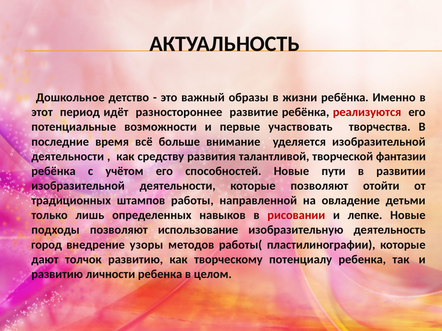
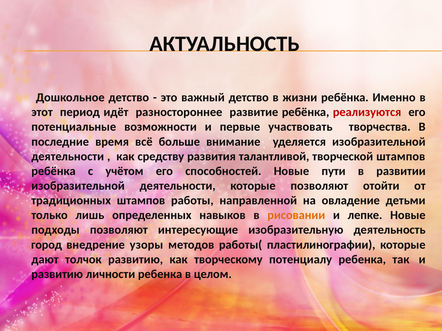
важный образы: образы -> детство (249, 98)
творческой фантазии: фантазии -> штампов (401, 157)
рисовании colour: red -> orange (296, 216)
использование: использование -> интересующие (198, 230)
